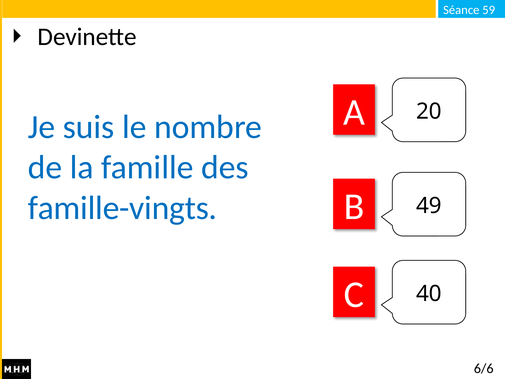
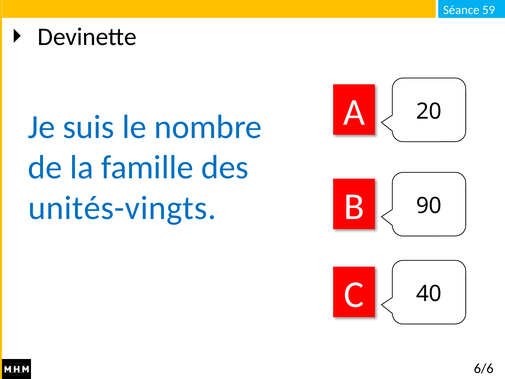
49: 49 -> 90 (429, 206)
famille-vingts: famille-vingts -> unités-vingts (122, 208)
